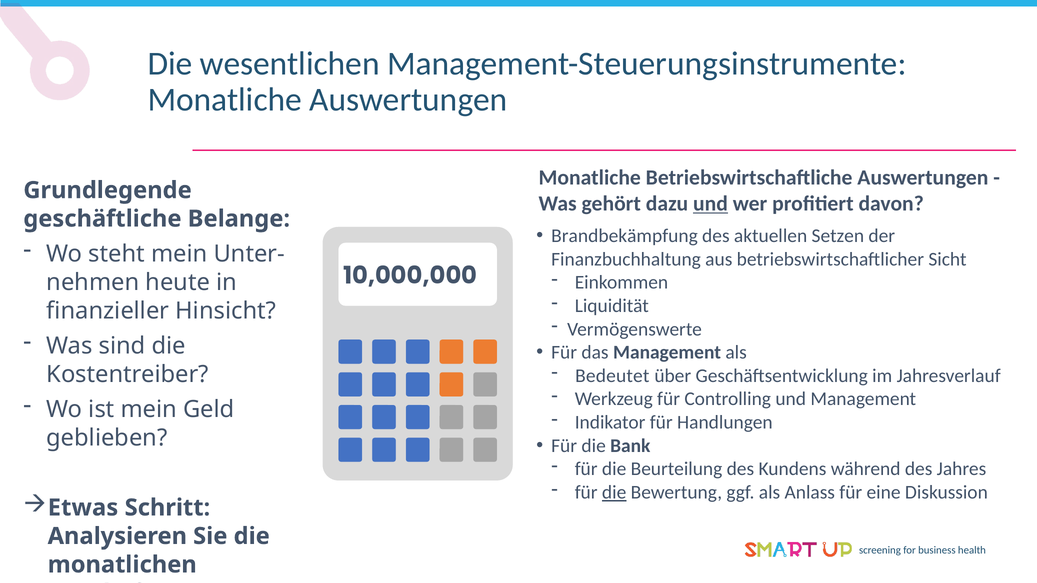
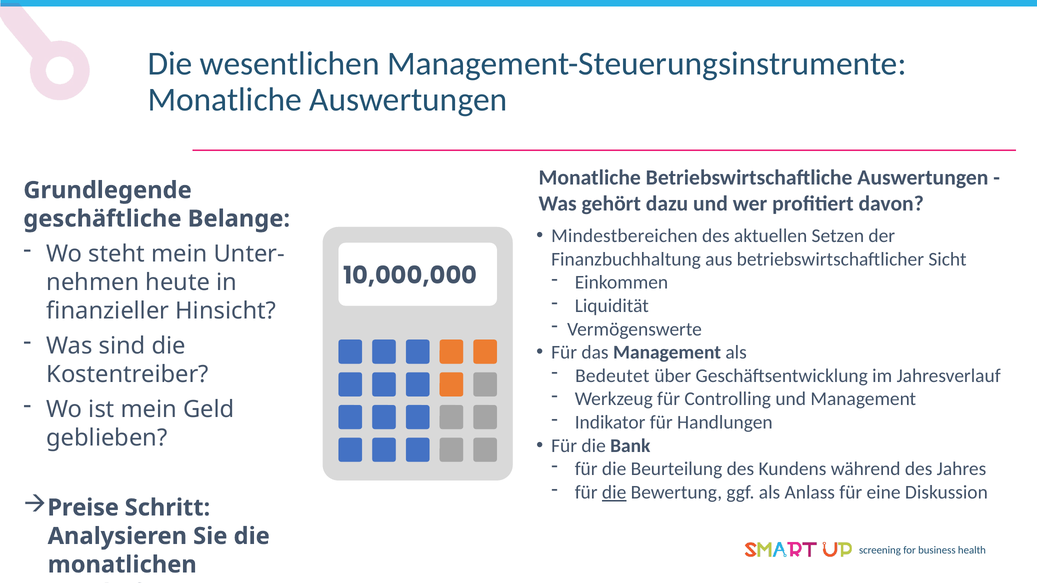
und underline: present -> none (710, 204)
Brandbekämpfung: Brandbekämpfung -> Mindestbereichen (624, 236)
Etwas: Etwas -> Preise (83, 508)
